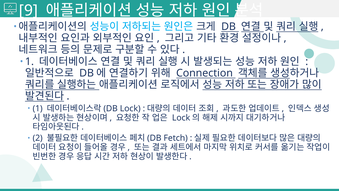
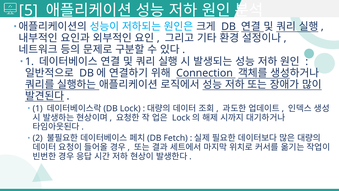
9: 9 -> 5 (28, 11)
